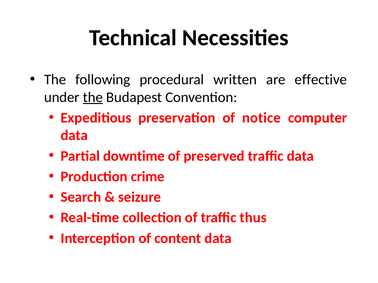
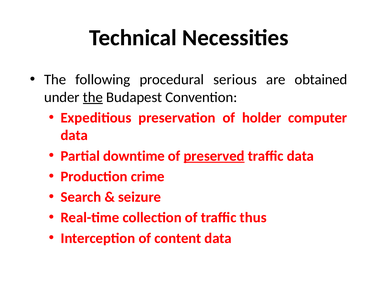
written: written -> serious (235, 80)
effective: effective -> obtained (321, 80)
notice: notice -> holder (262, 118)
preserved underline: none -> present (214, 156)
